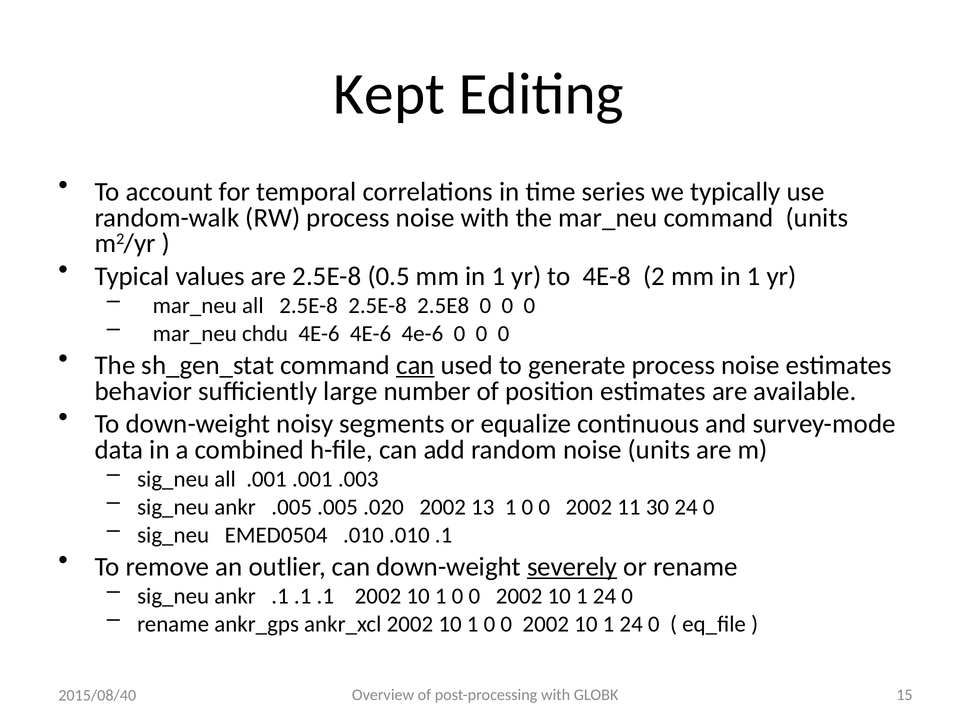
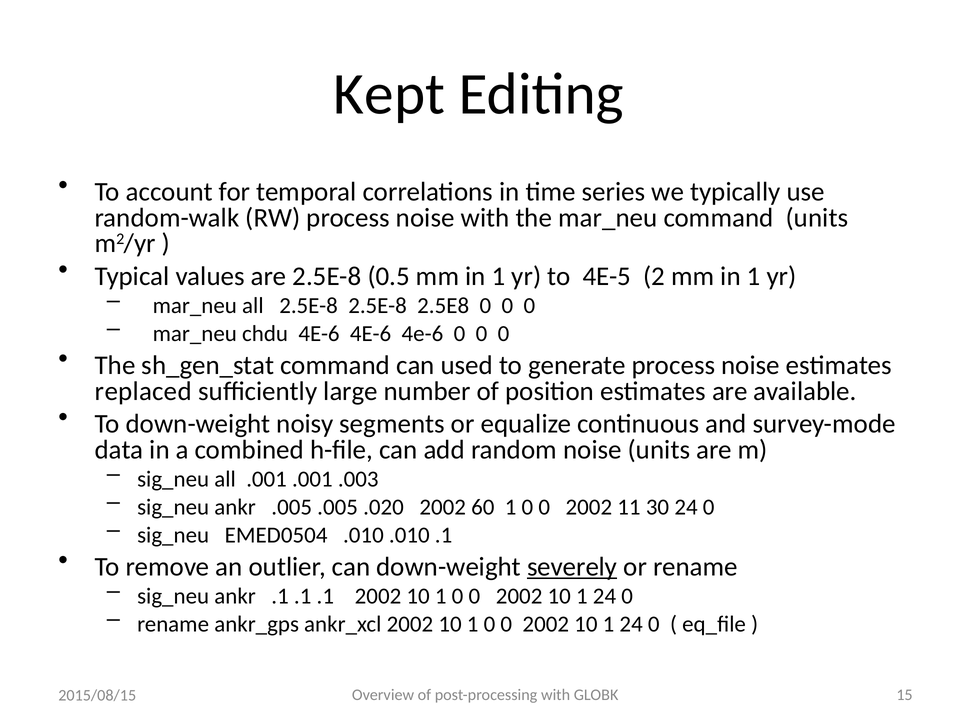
4E-8: 4E-8 -> 4E-5 (607, 276)
can underline: present -> none (415, 365)
behavior: behavior -> replaced (143, 391)
13: 13 -> 60 (483, 507)
2015/08/40: 2015/08/40 -> 2015/08/15 (97, 695)
